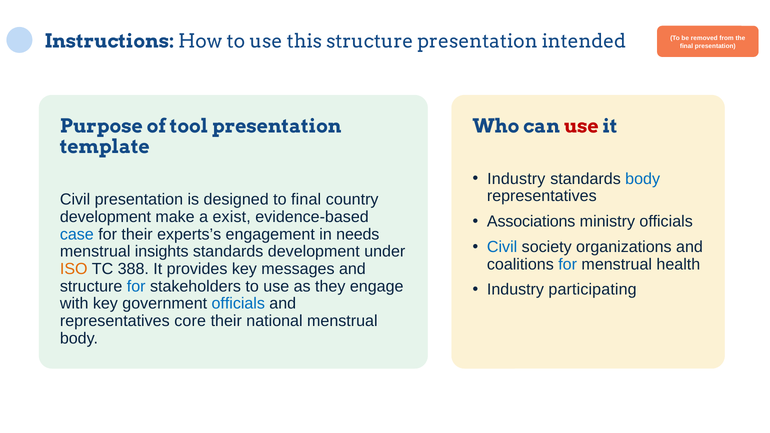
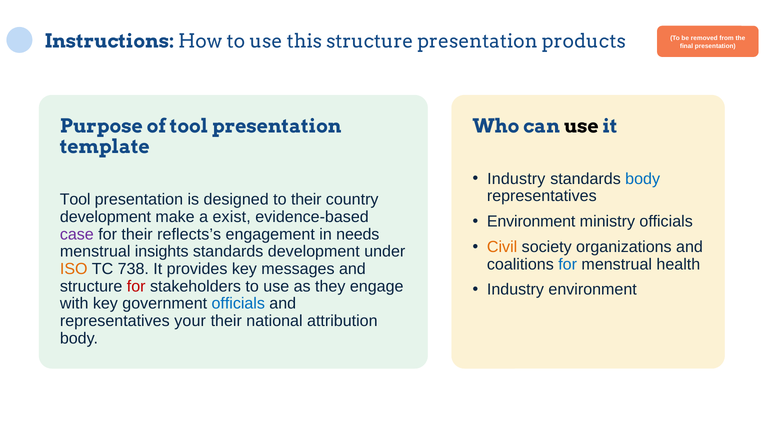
intended: intended -> products (584, 41)
use colour: red -> black (581, 126)
Civil: Civil -> Tool (75, 200)
to final: final -> their (306, 200)
Associations: Associations -> Environment (531, 222)
case colour: blue -> purple (77, 234)
experts’s: experts’s -> reflects’s (189, 234)
Civil colour: blue -> orange (502, 247)
388: 388 -> 738 (133, 269)
for colour: blue -> red (136, 286)
Industry participating: participating -> environment (593, 290)
core: core -> your (190, 321)
national menstrual: menstrual -> attribution (342, 321)
